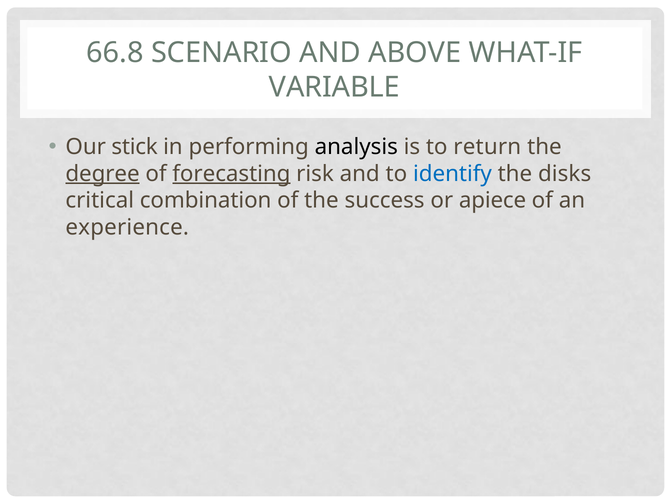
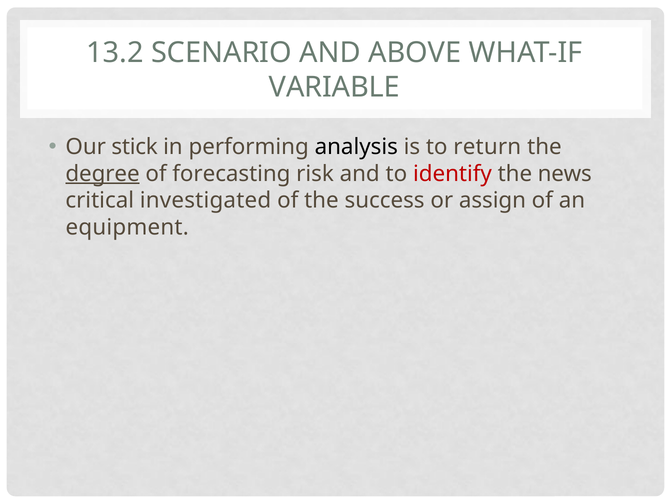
66.8: 66.8 -> 13.2 (115, 53)
forecasting underline: present -> none (231, 174)
identify colour: blue -> red (452, 174)
disks: disks -> news (565, 174)
combination: combination -> investigated (205, 201)
apiece: apiece -> assign (492, 201)
experience: experience -> equipment (127, 227)
